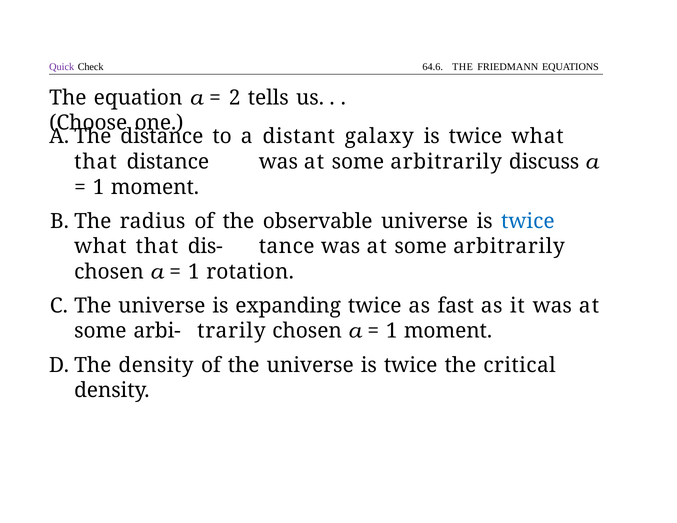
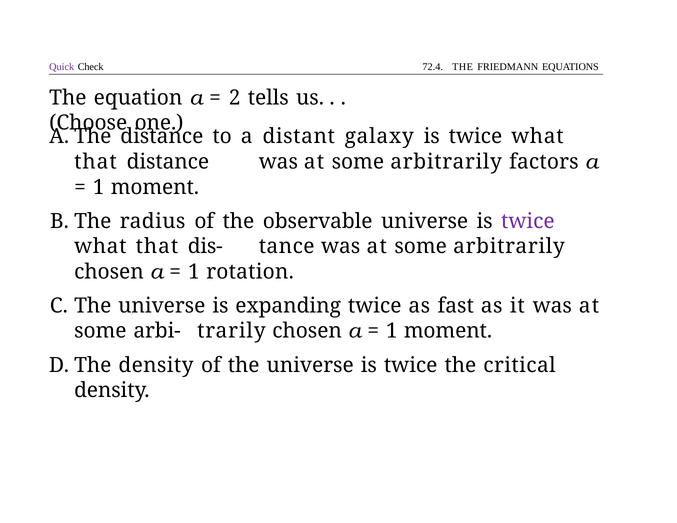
64.6: 64.6 -> 72.4 (433, 67)
discuss: discuss -> factors (544, 162)
twice colour: blue -> purple (528, 221)
